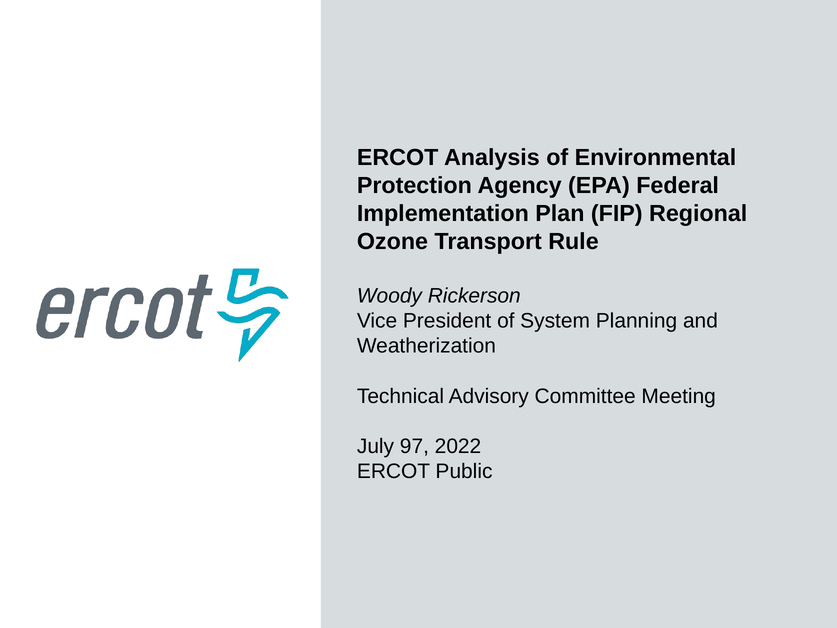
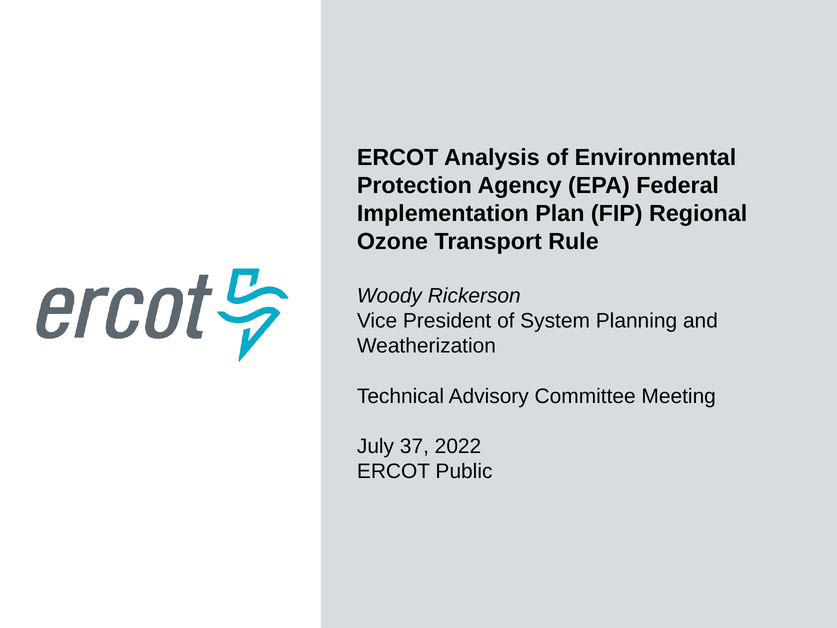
97: 97 -> 37 (414, 446)
